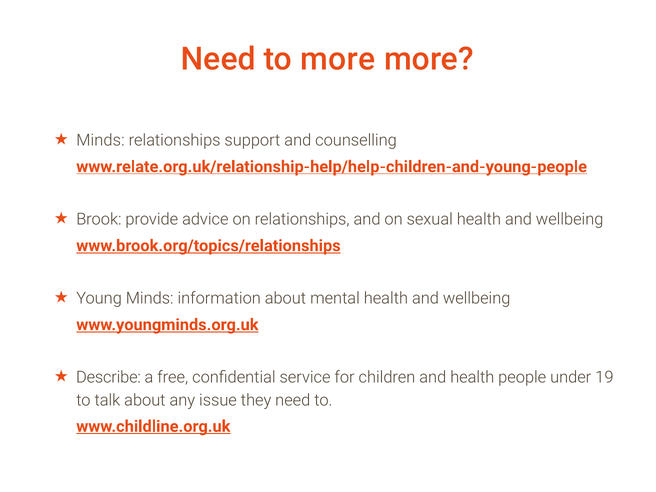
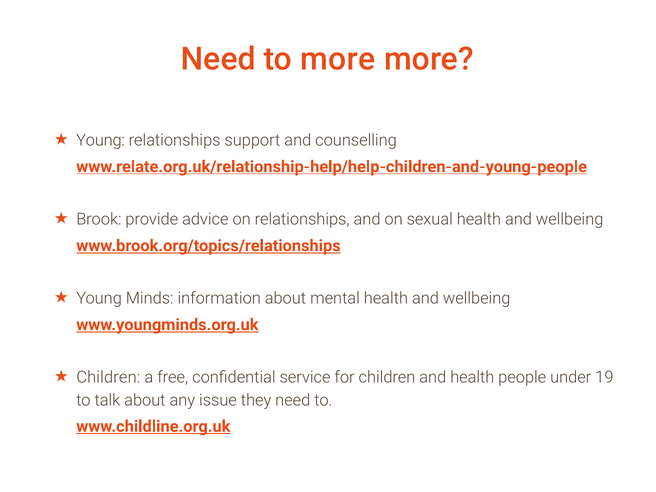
Minds: Minds -> Young (101, 140)
Describe: Describe -> Children (108, 377)
